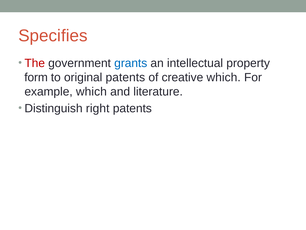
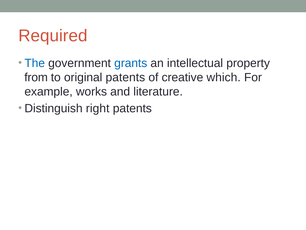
Specifies: Specifies -> Required (53, 36)
The colour: red -> blue (35, 63)
form: form -> from (36, 77)
example which: which -> works (91, 92)
